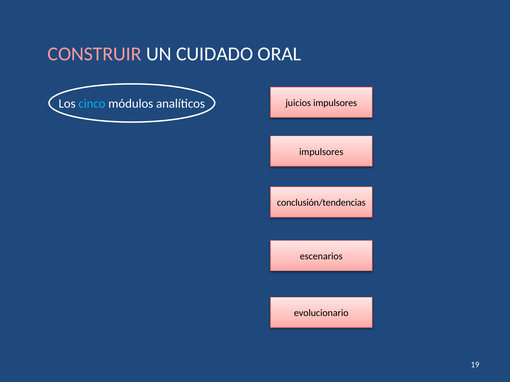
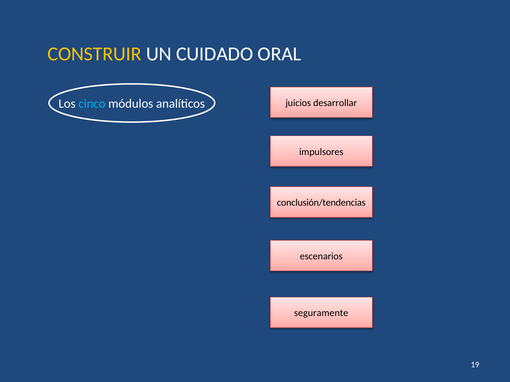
CONSTRUIR colour: pink -> yellow (95, 54)
juicios impulsores: impulsores -> desarrollar (335, 103)
evolucionario: evolucionario -> seguramente (321, 313)
